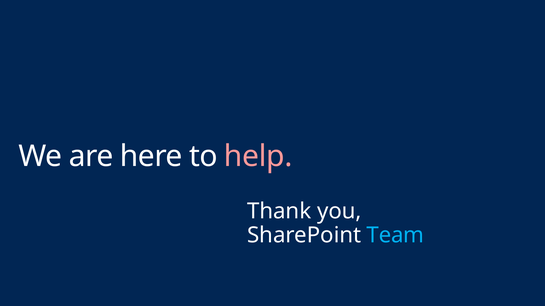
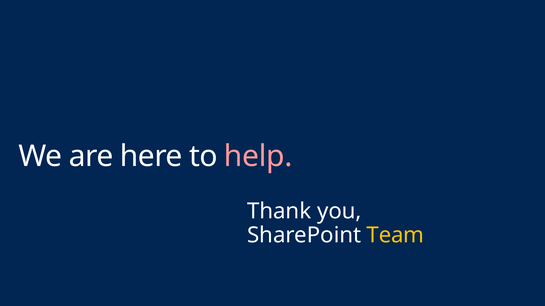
Team colour: light blue -> yellow (395, 236)
